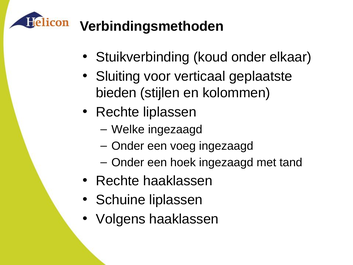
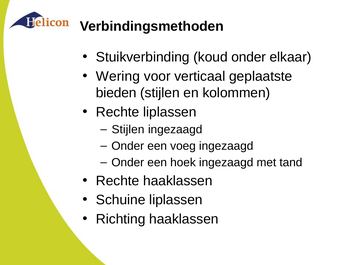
Sluiting: Sluiting -> Wering (118, 76)
Welke: Welke -> Stijlen (128, 129)
Volgens: Volgens -> Richting (121, 219)
